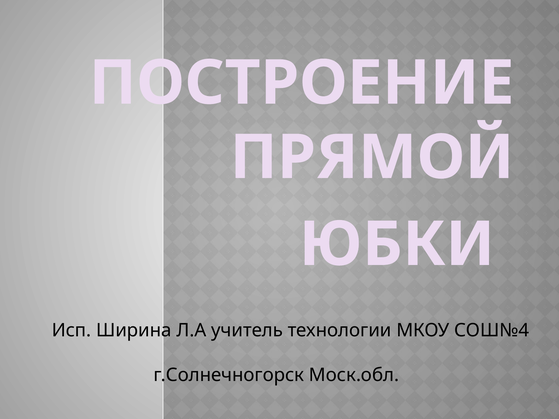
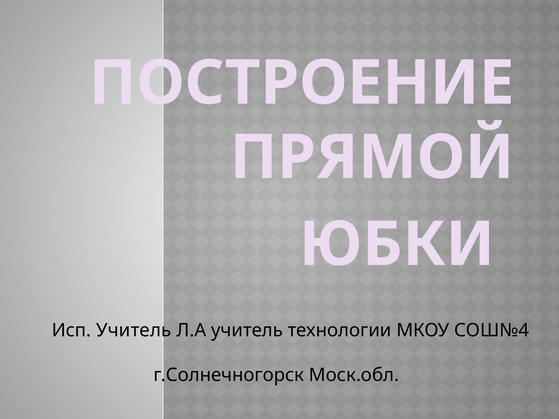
Исп Ширина: Ширина -> Учитель (134, 331)
